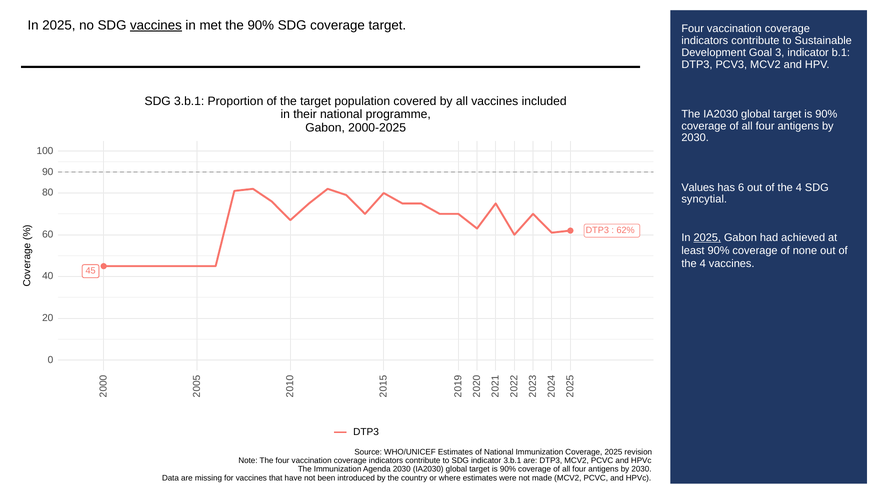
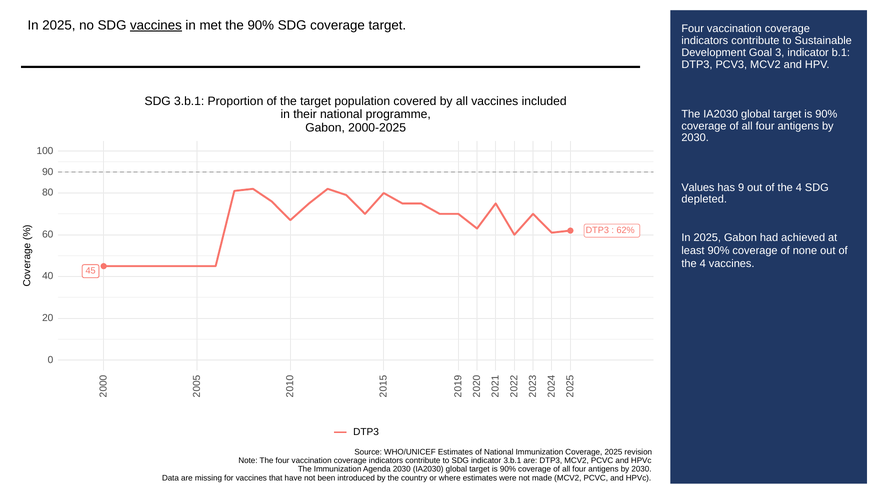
has 6: 6 -> 9 (741, 187)
syncytial: syncytial -> depleted (704, 199)
2025 underline: present -> none (707, 237)
